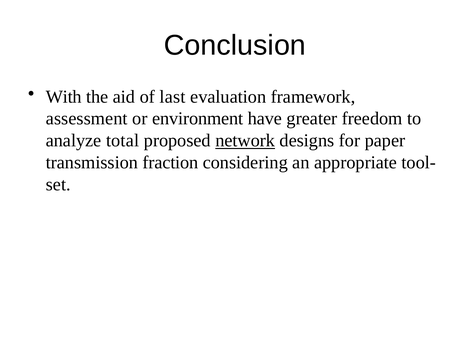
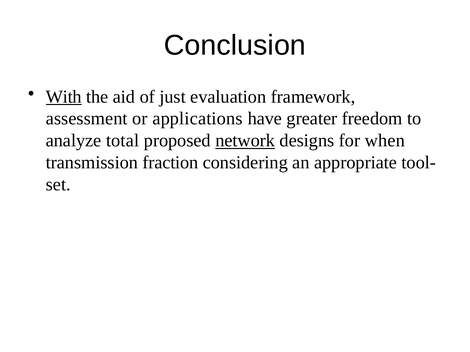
With underline: none -> present (64, 97)
last: last -> just (173, 97)
environment: environment -> applications (198, 119)
paper: paper -> when (385, 141)
